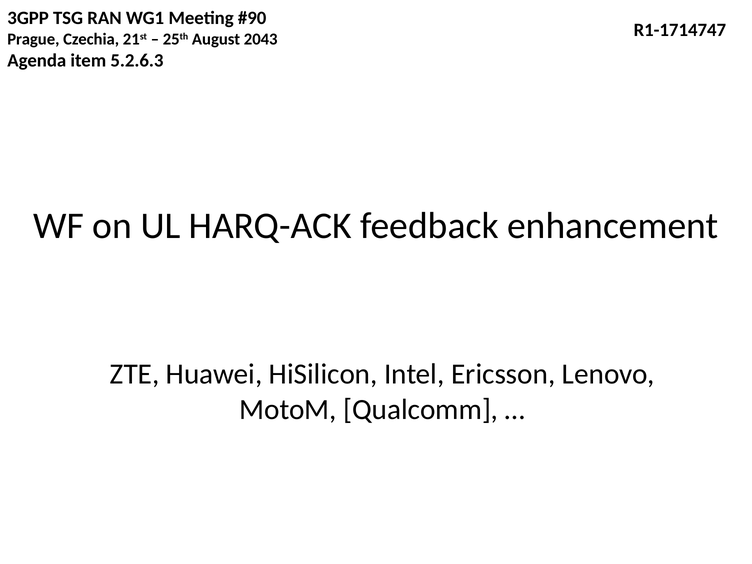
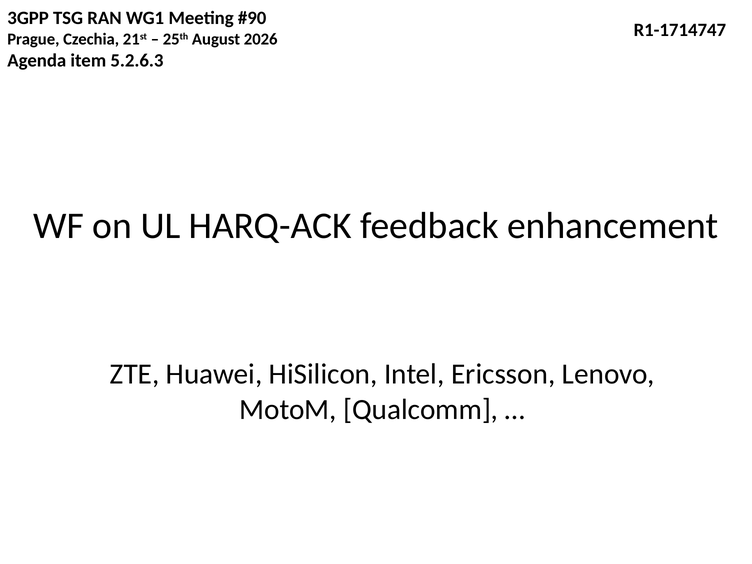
2043: 2043 -> 2026 (261, 39)
